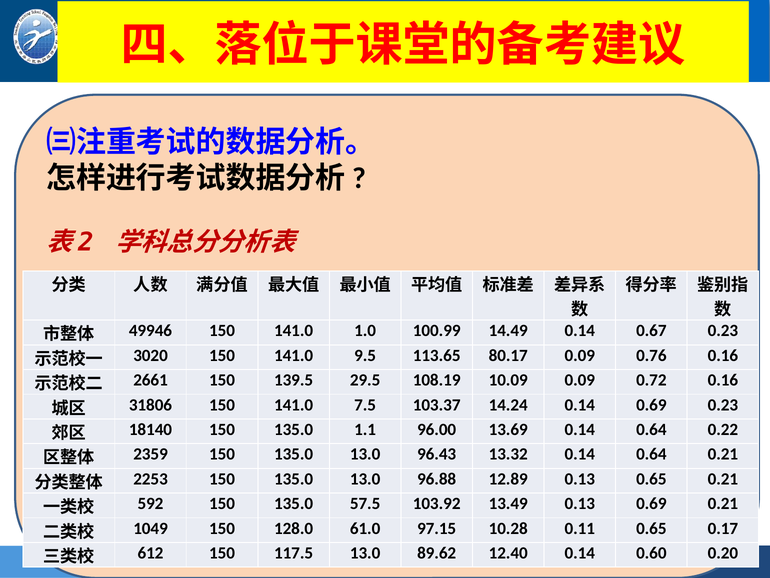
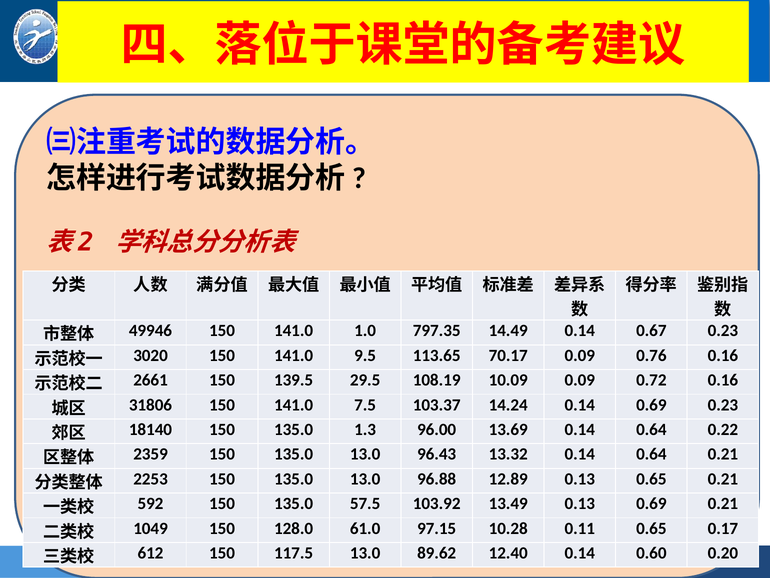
100.99: 100.99 -> 797.35 (437, 331)
80.17: 80.17 -> 70.17 (508, 355)
1.1: 1.1 -> 1.3 (365, 429)
